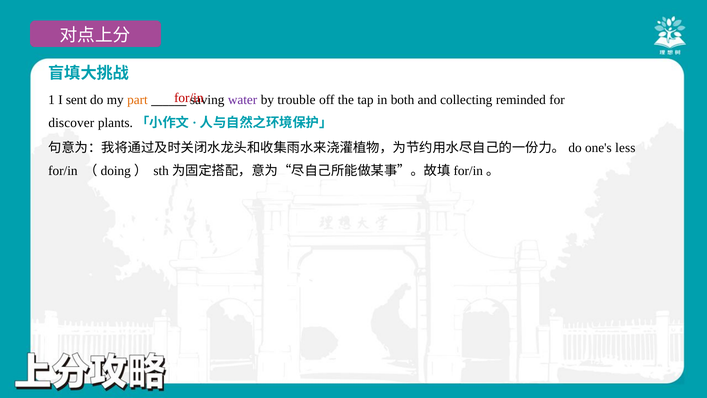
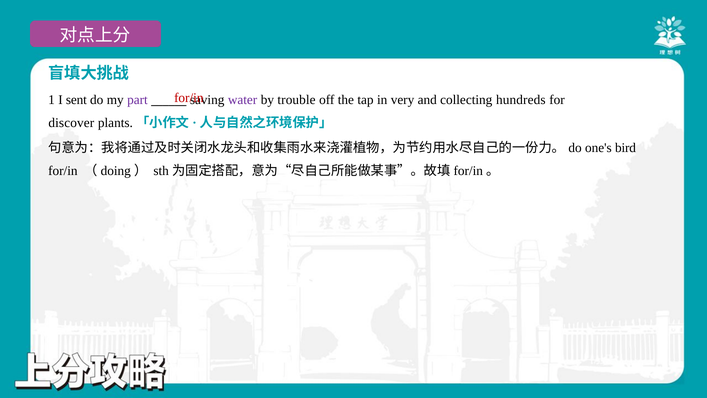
part colour: orange -> purple (137, 100)
both: both -> very (403, 100)
reminded: reminded -> hundreds (521, 100)
less: less -> bird (625, 148)
